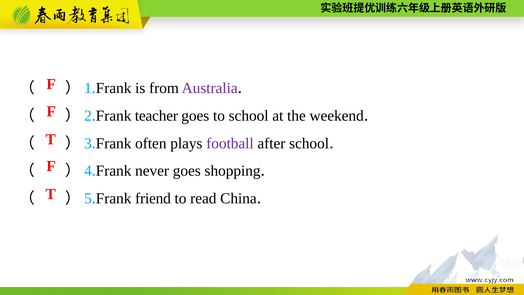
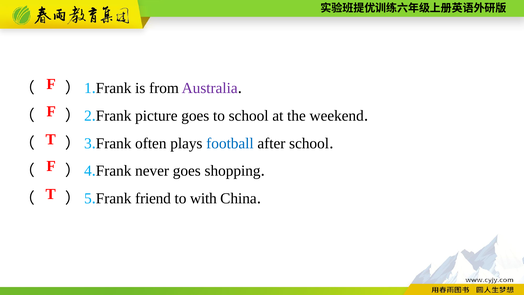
teacher: teacher -> picture (156, 116)
football colour: purple -> blue (230, 143)
read: read -> with (203, 198)
